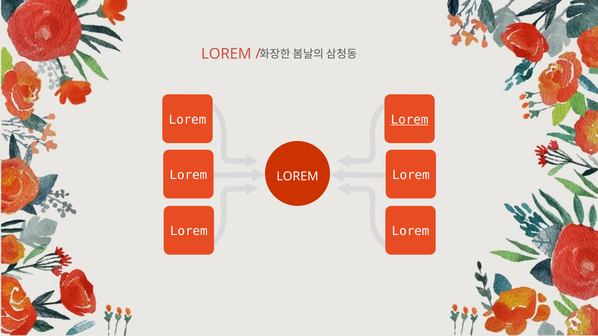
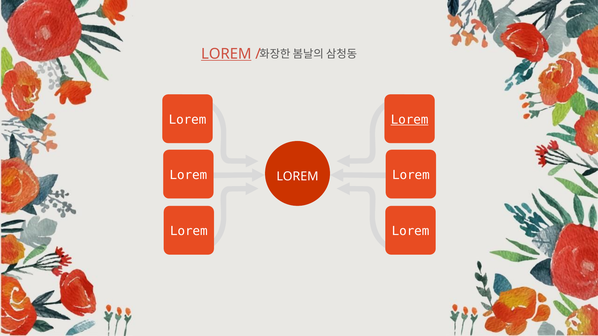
LOREM underline: none -> present (226, 54)
